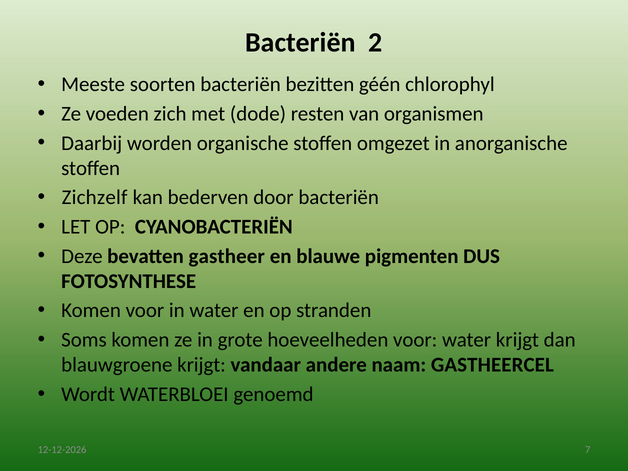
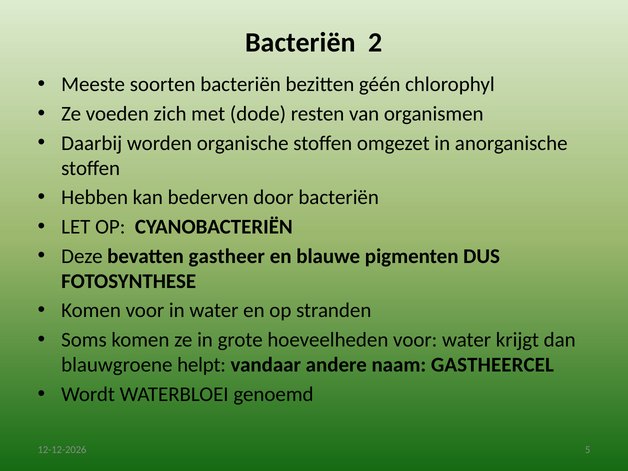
Zichzelf: Zichzelf -> Hebben (95, 198)
blauwgroene krijgt: krijgt -> helpt (202, 365)
7: 7 -> 5 (588, 450)
